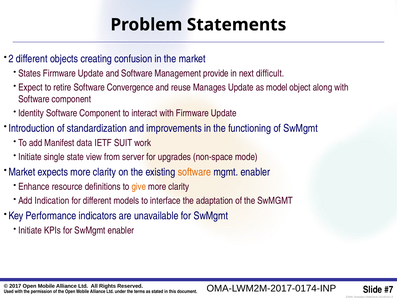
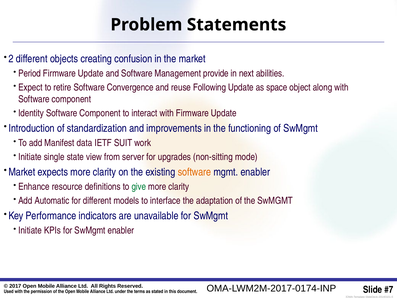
States: States -> Period (30, 73)
difficult: difficult -> abilities (270, 73)
Manages: Manages -> Following (210, 87)
model: model -> space (277, 87)
non-space: non-space -> non-sitting (213, 157)
give colour: orange -> green (139, 186)
Indication: Indication -> Automatic (52, 201)
